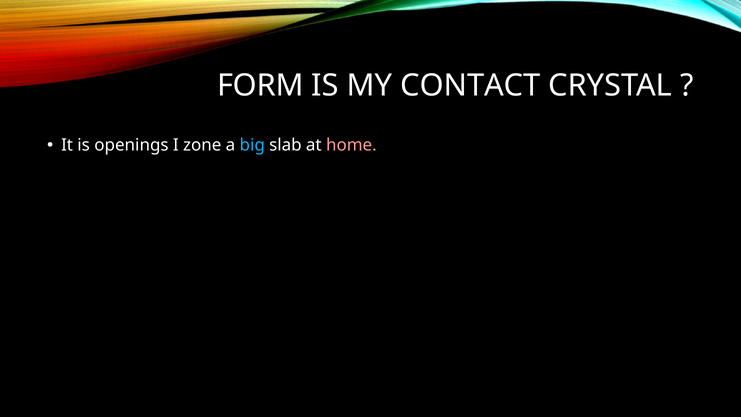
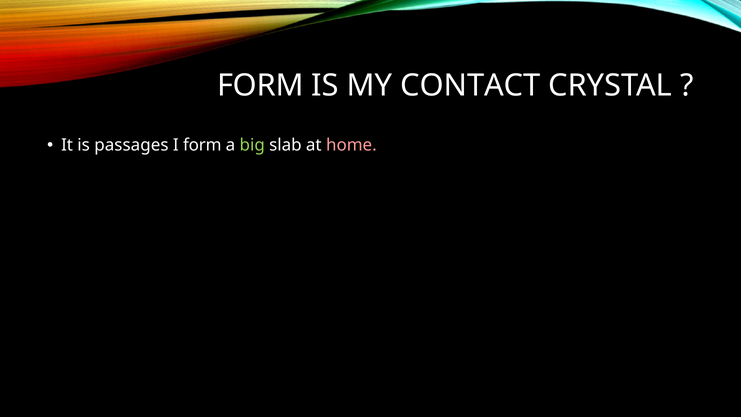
openings: openings -> passages (131, 145)
I zone: zone -> form (202, 145)
big colour: light blue -> light green (252, 145)
